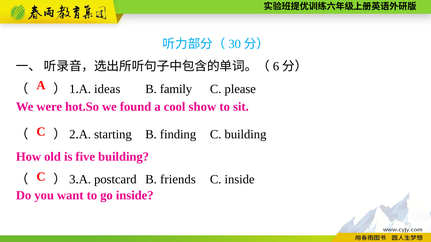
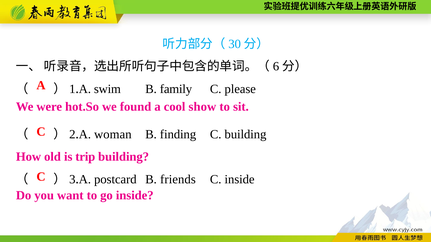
ideas: ideas -> swim (107, 89)
starting: starting -> woman (113, 135)
five: five -> trip (85, 157)
